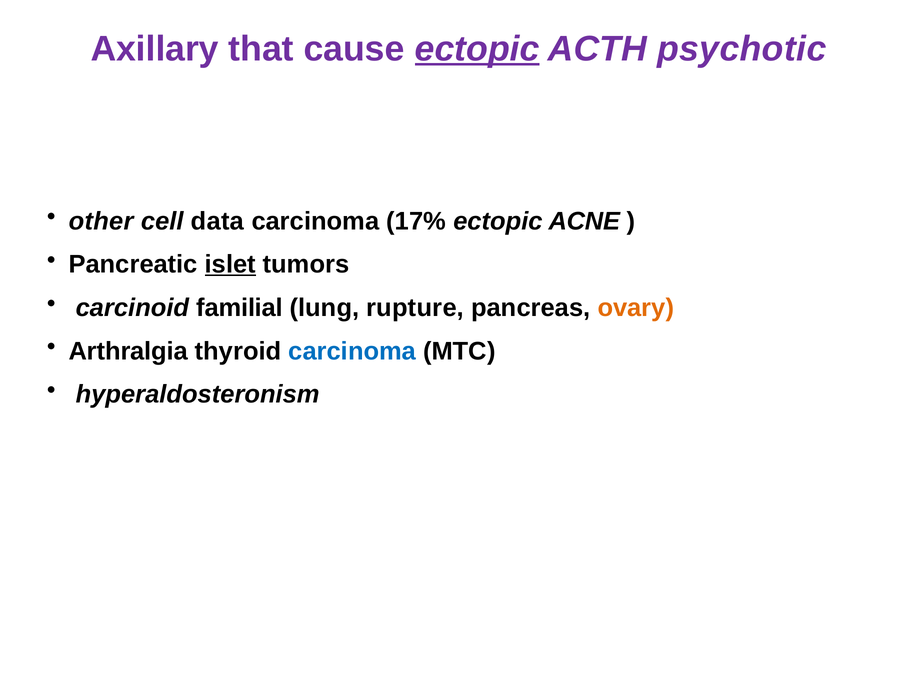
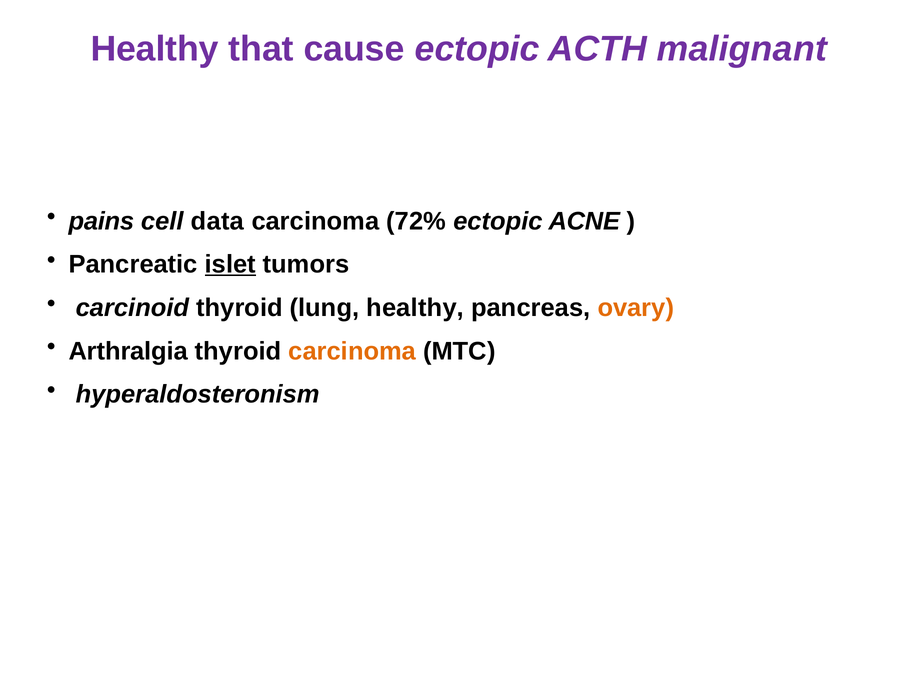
Axillary: Axillary -> Healthy (155, 49)
ectopic underline: present -> none (477, 49)
psychotic: psychotic -> malignant (742, 49)
other: other -> pains (101, 221)
17%: 17% -> 72% (416, 221)
carcinoid familial: familial -> thyroid (239, 308)
lung rupture: rupture -> healthy (415, 308)
carcinoma colour: blue -> orange (352, 351)
